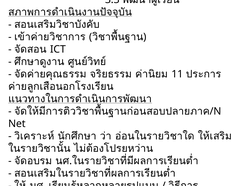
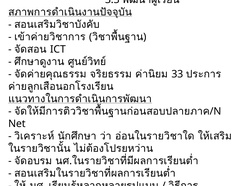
11: 11 -> 33 (177, 74)
